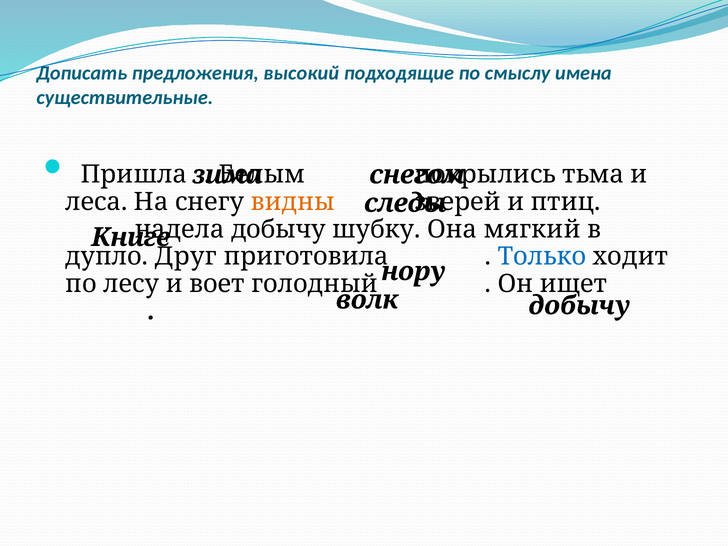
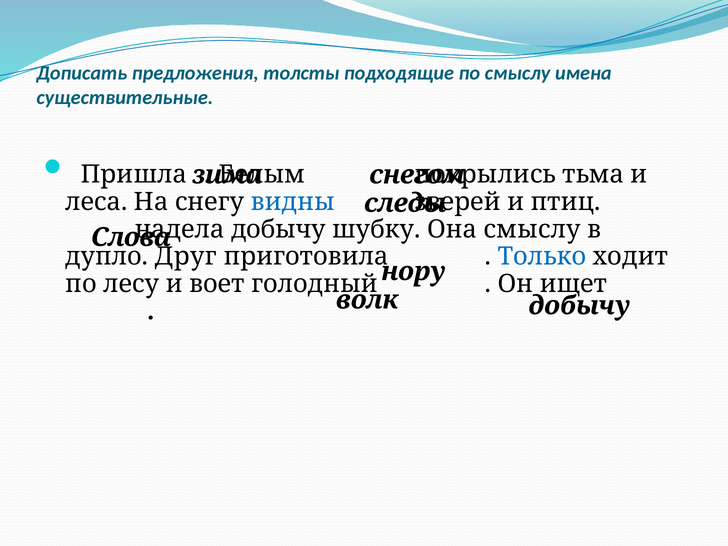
высокий: высокий -> толсты (301, 73)
видны colour: orange -> blue (293, 202)
Она мягкий: мягкий -> смыслу (532, 229)
Книге: Книге -> Слова (131, 237)
